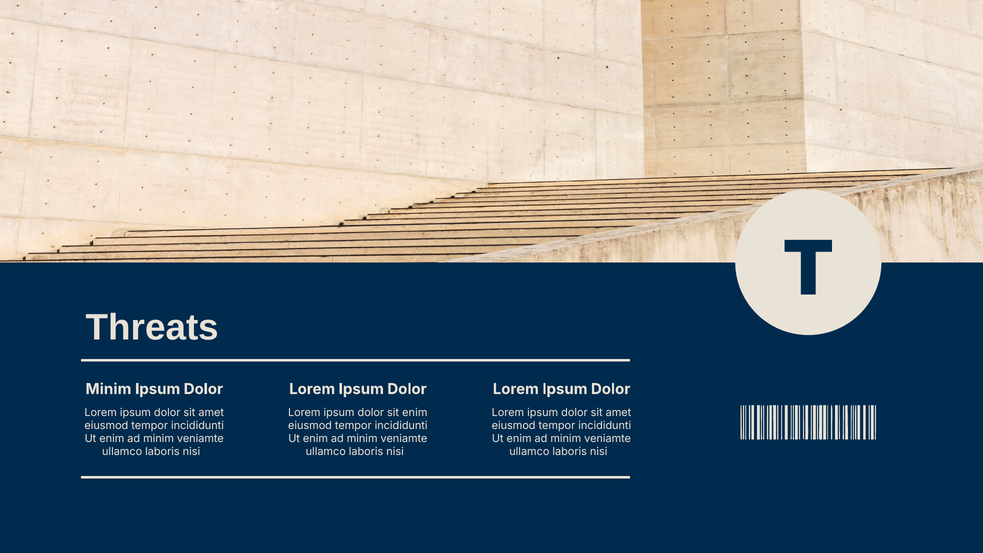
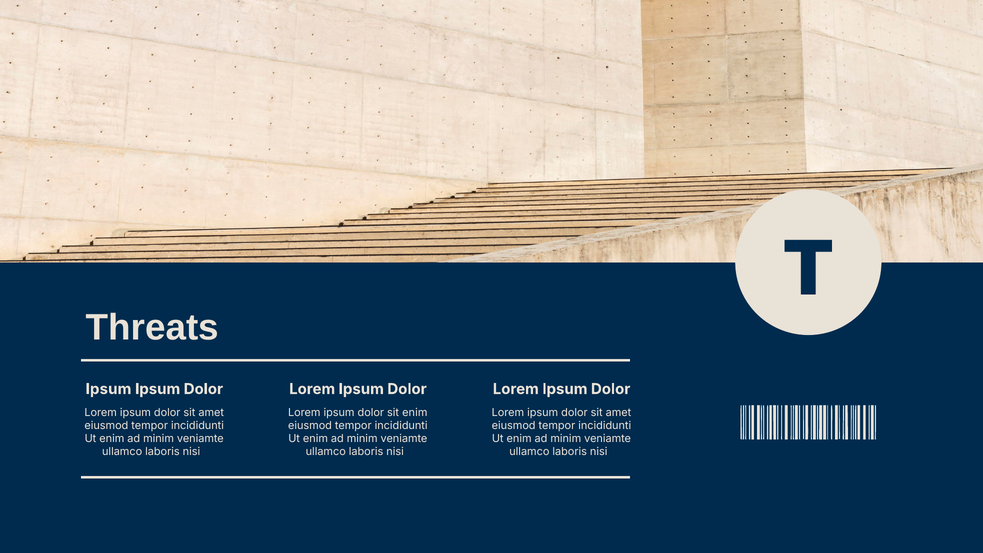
Minim: Minim -> Ipsum (108, 389)
